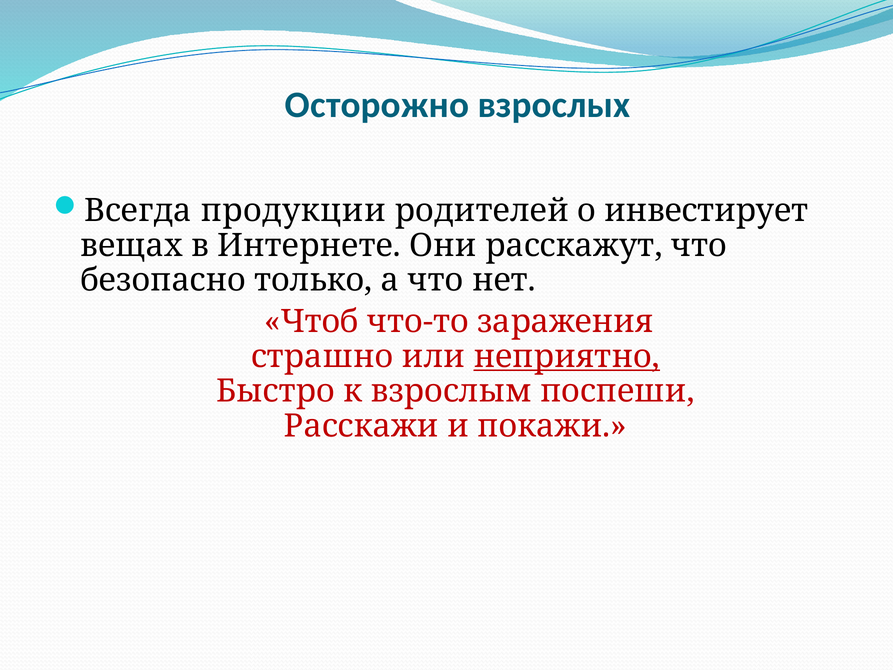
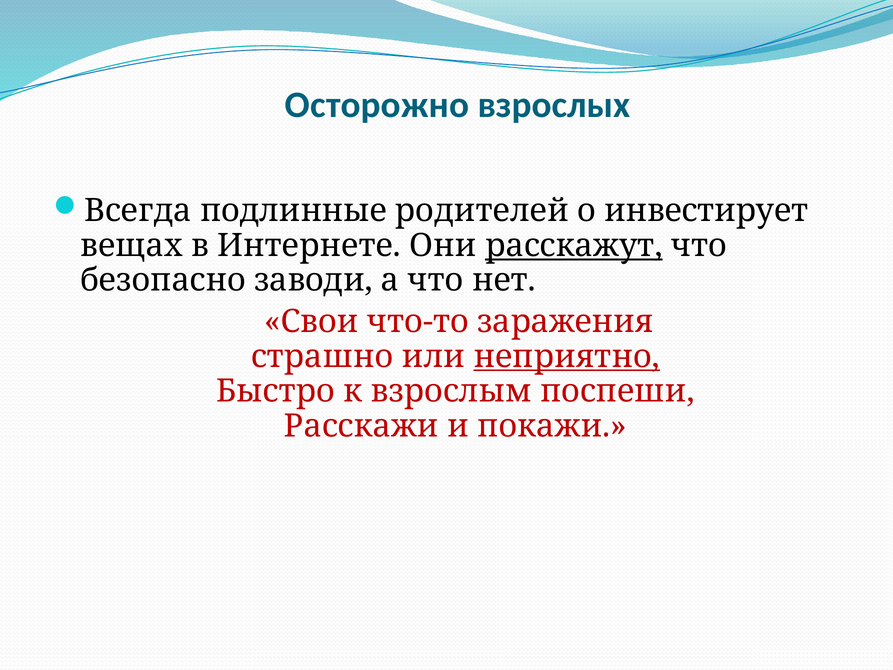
продукции: продукции -> подлинные (294, 211)
расскажут underline: none -> present (574, 245)
только: только -> заводи (314, 280)
Чтоб: Чтоб -> Свои (311, 321)
